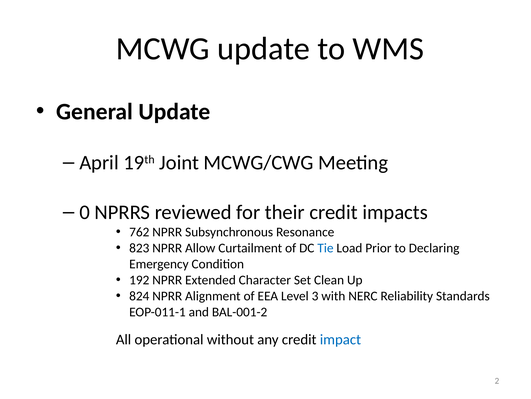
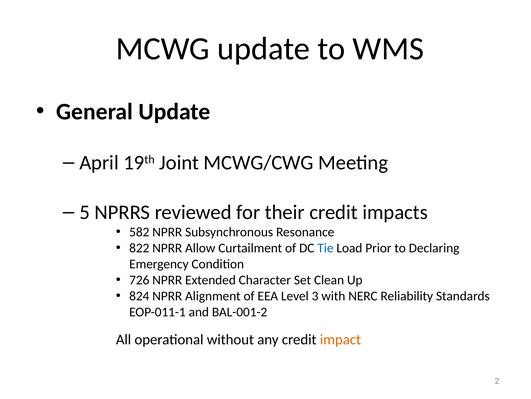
0: 0 -> 5 (85, 212)
762: 762 -> 582 (139, 232)
823: 823 -> 822 (139, 248)
192: 192 -> 726 (139, 280)
impact colour: blue -> orange (340, 339)
